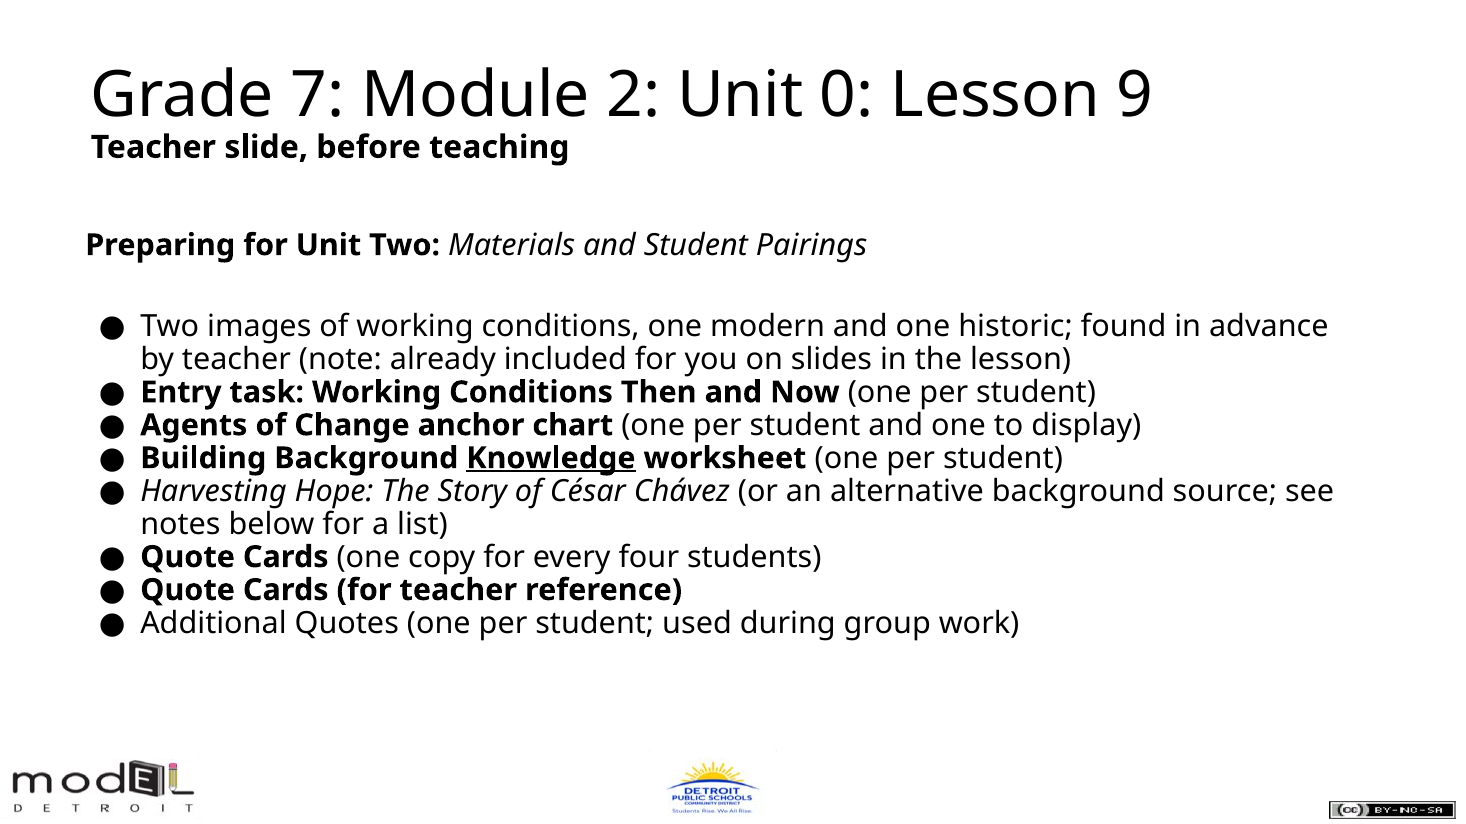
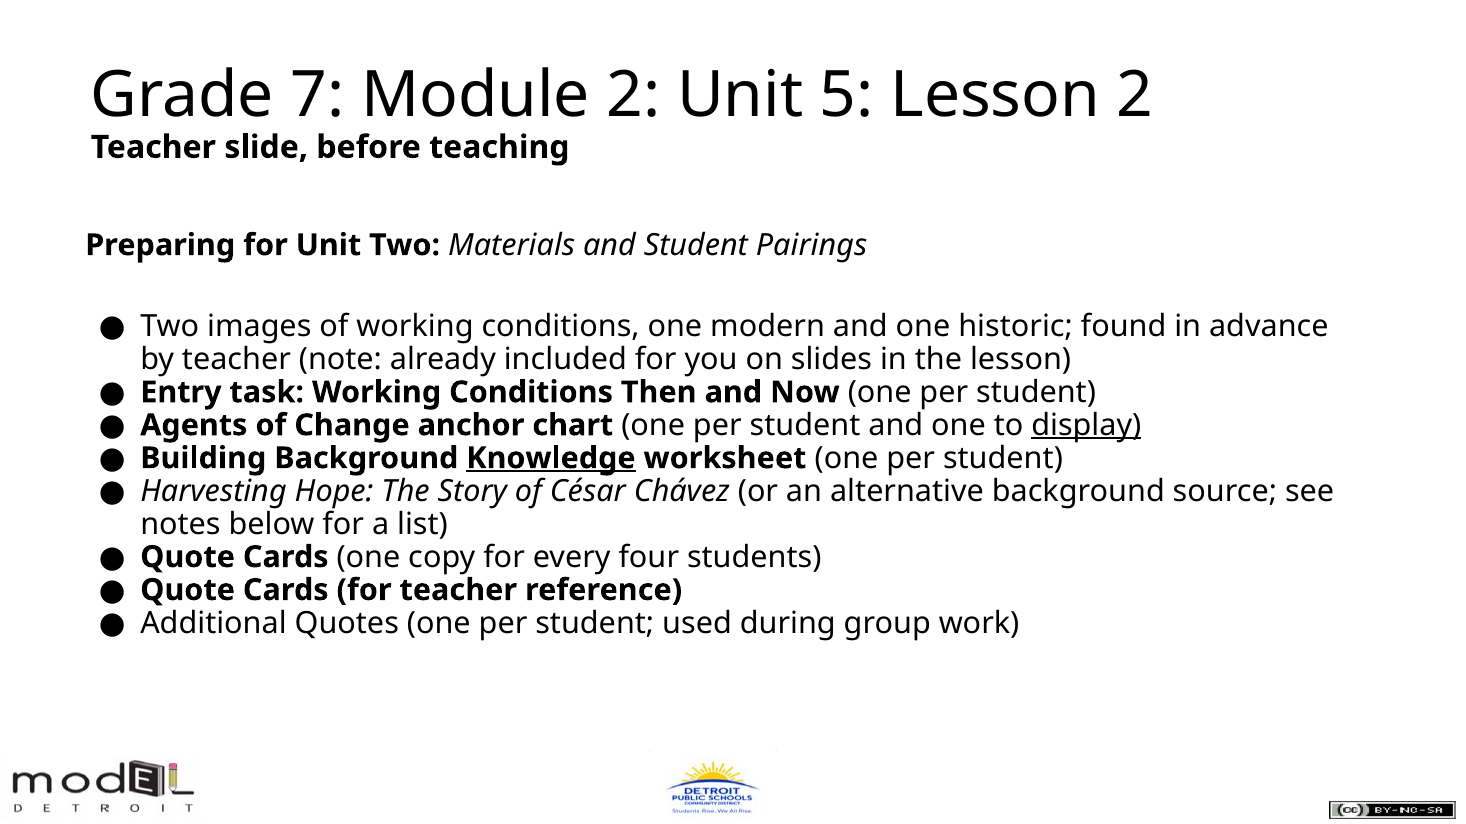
0: 0 -> 5 (847, 95)
Lesson 9: 9 -> 2 (1135, 95)
display underline: none -> present (1086, 426)
